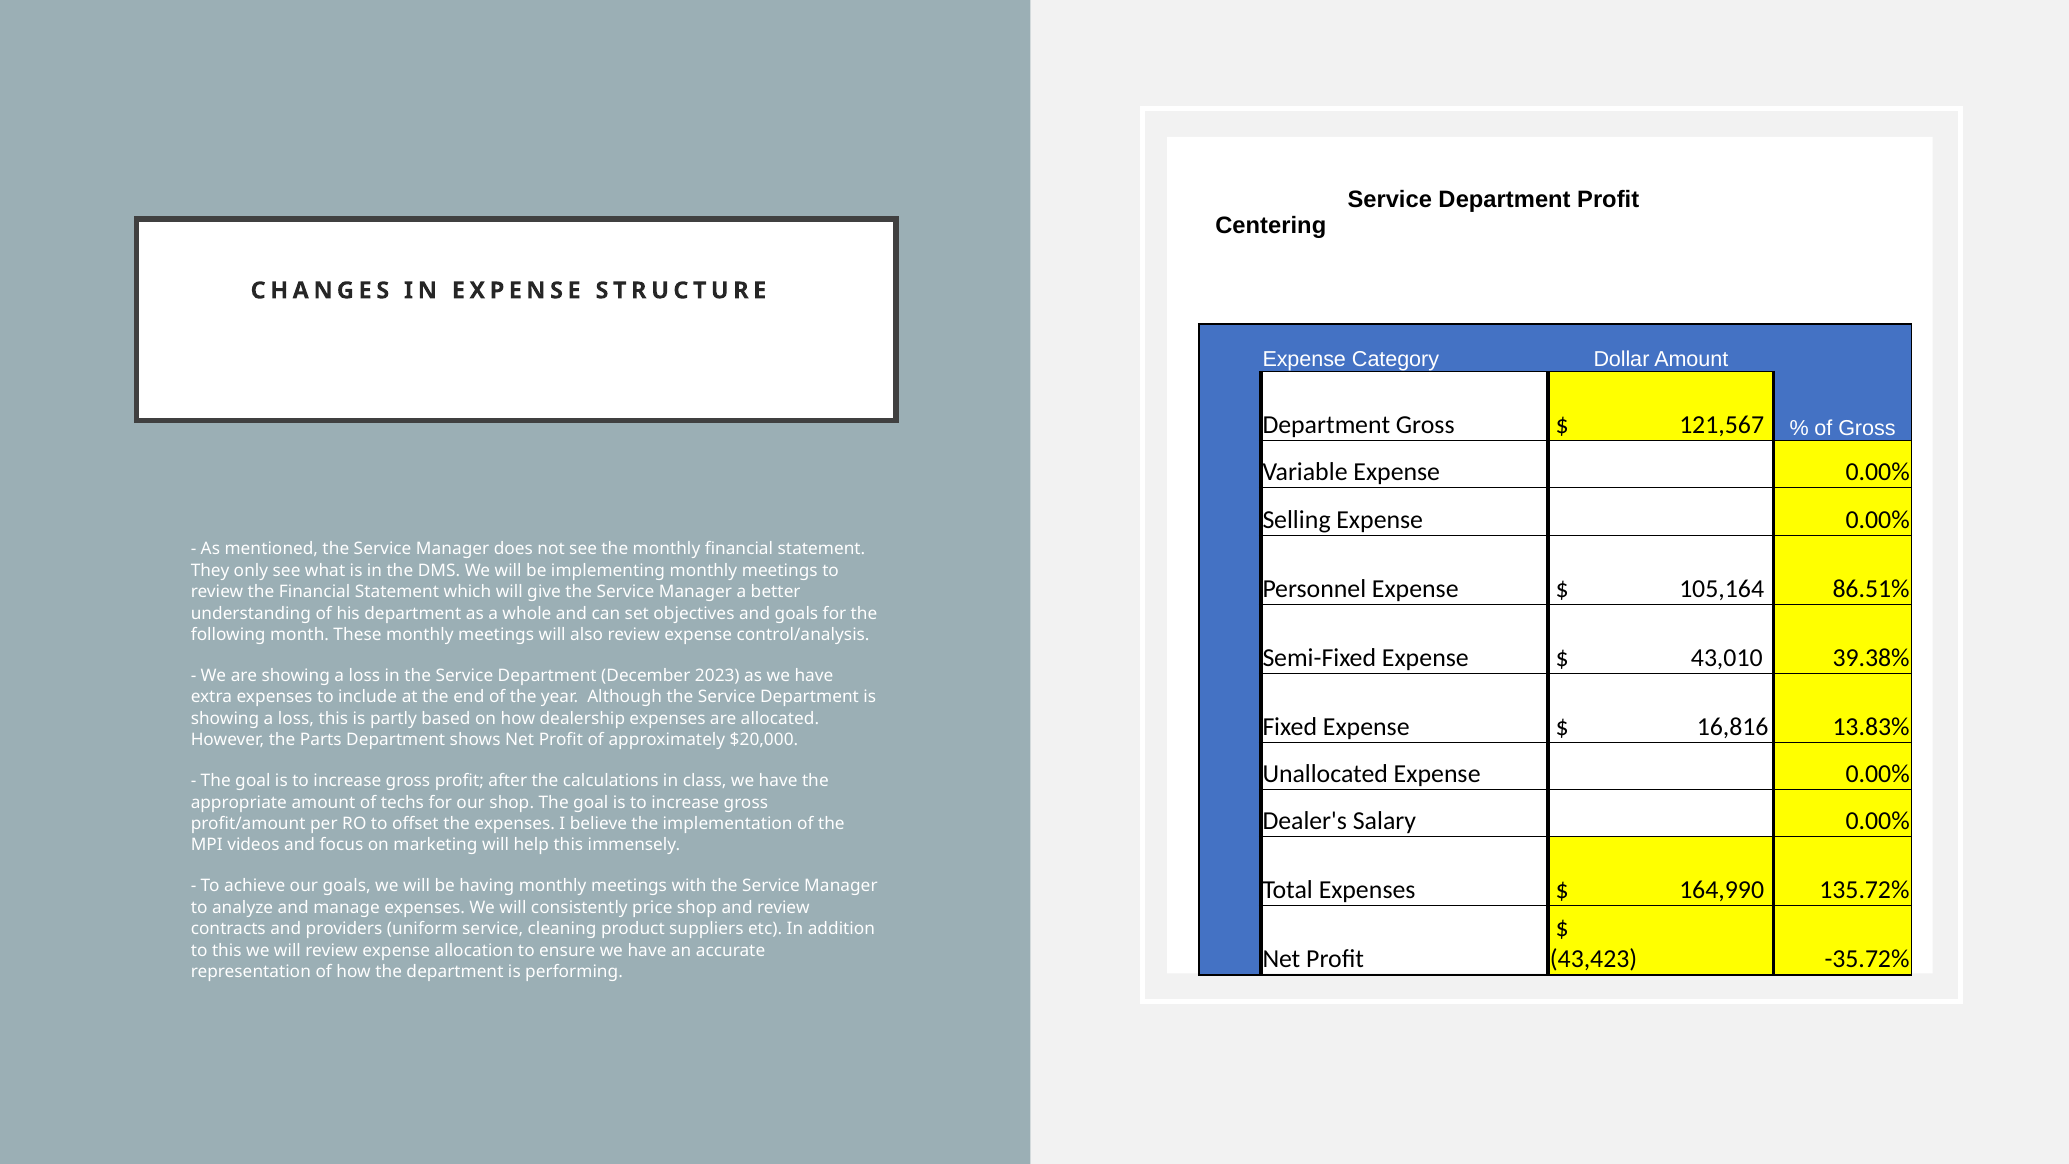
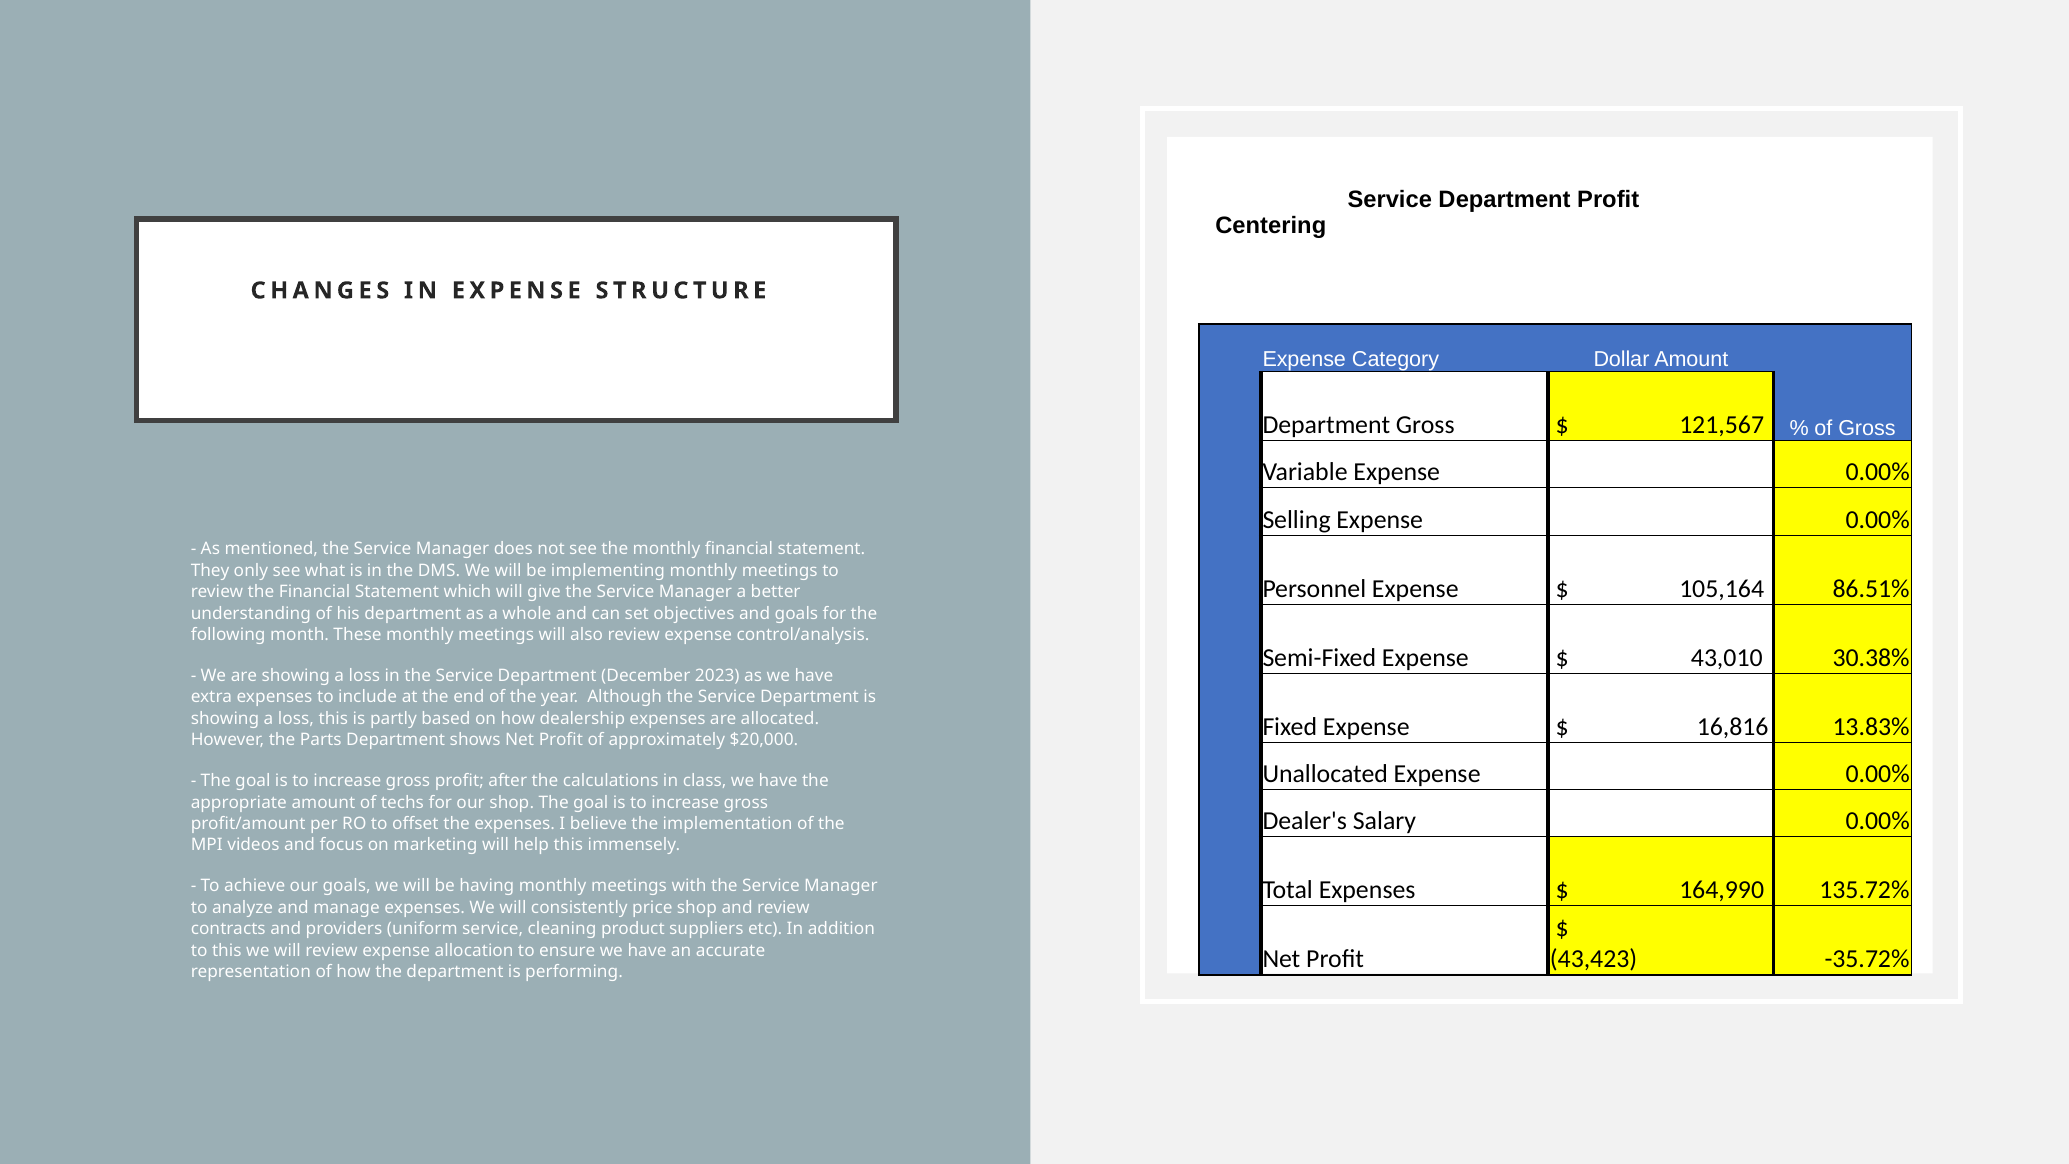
39.38%: 39.38% -> 30.38% (1871, 658)
